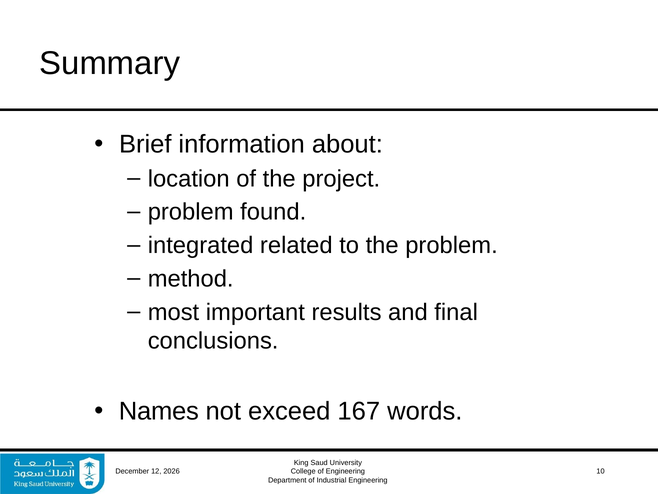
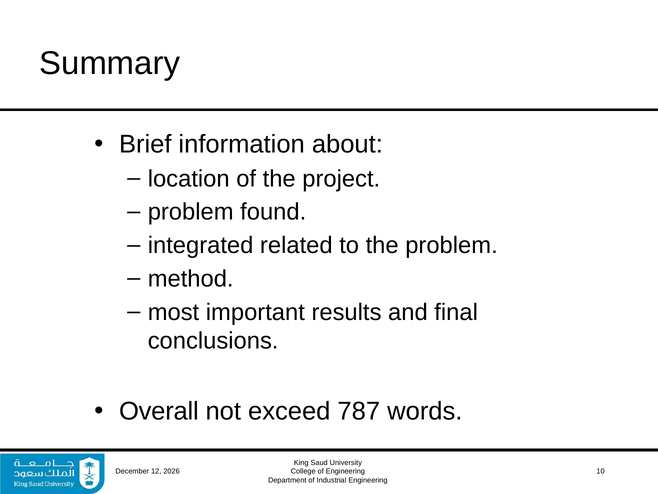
Names: Names -> Overall (159, 411)
167: 167 -> 787 (359, 411)
